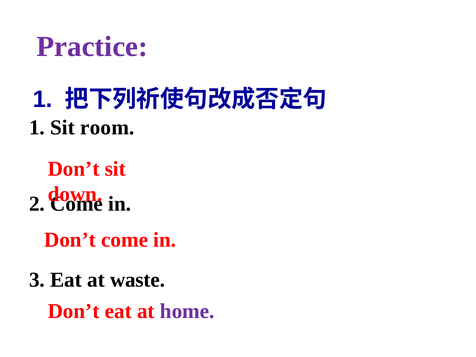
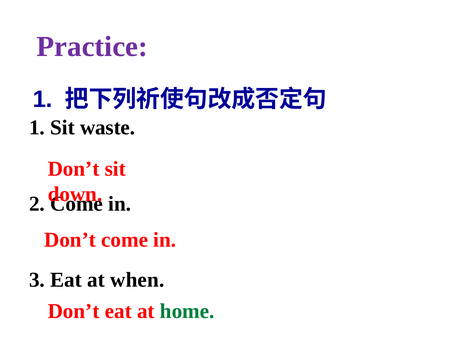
room: room -> waste (108, 128)
waste: waste -> when (137, 280)
home colour: purple -> green (187, 311)
